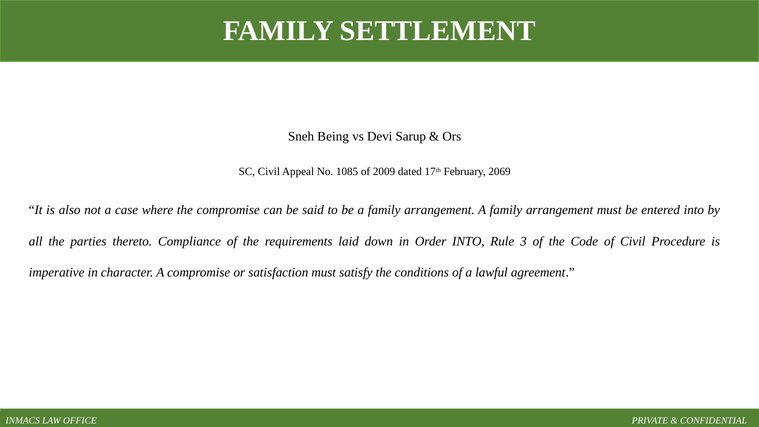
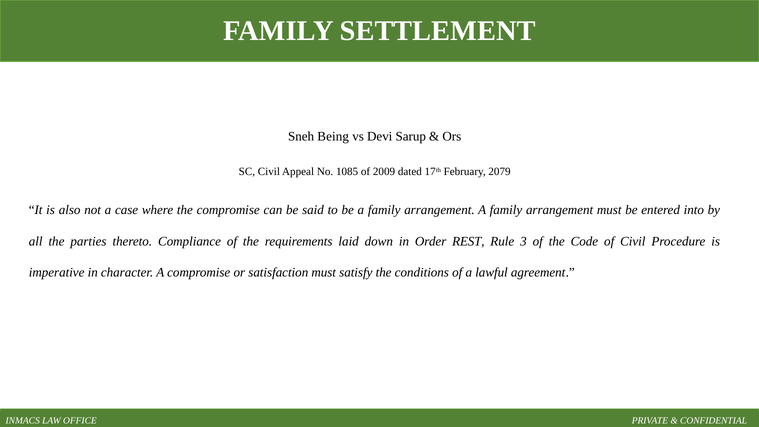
2069: 2069 -> 2079 (500, 172)
Order INTO: INTO -> REST (468, 241)
